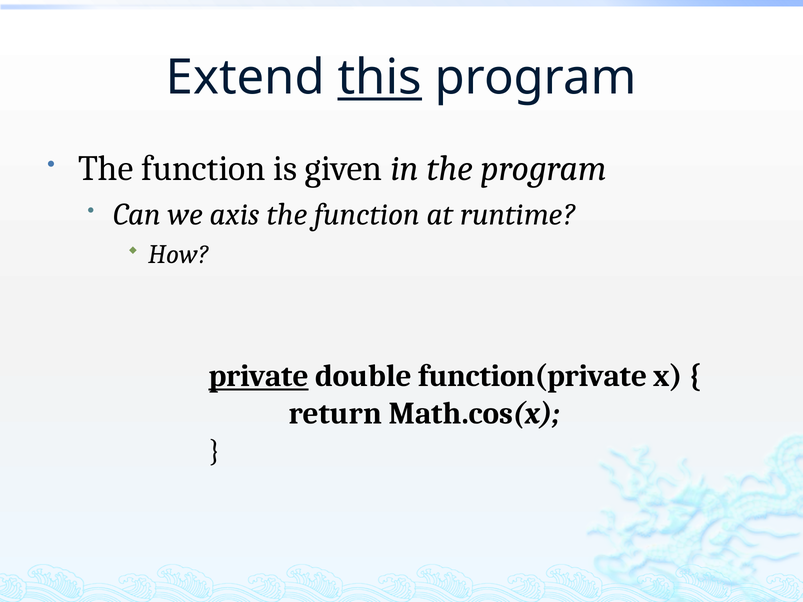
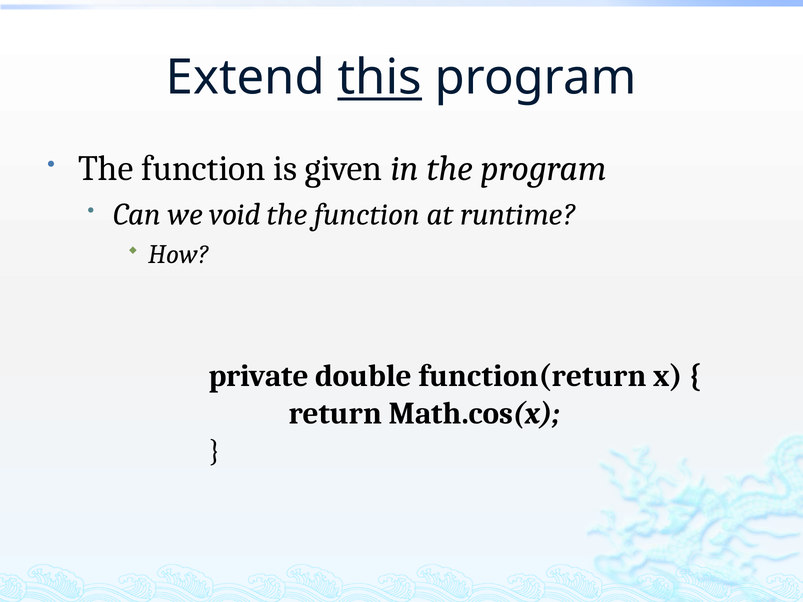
axis: axis -> void (235, 215)
private underline: present -> none (259, 376)
function(private: function(private -> function(return (533, 376)
